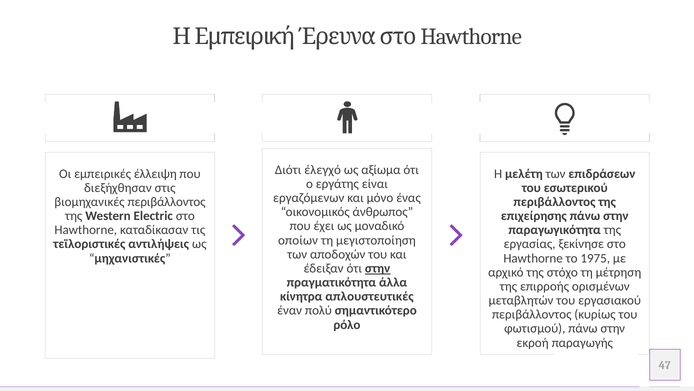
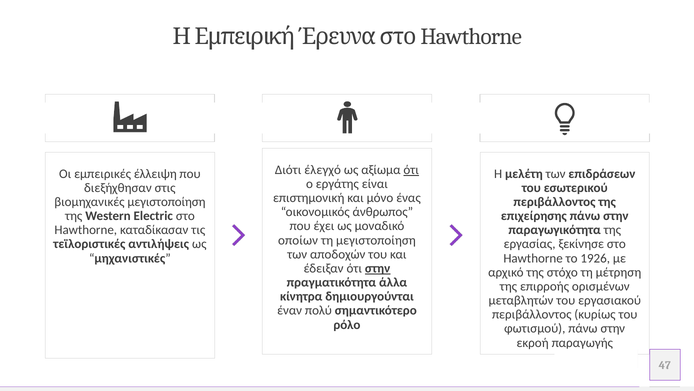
ότι underline: none -> present (411, 170)
εργαζόμενων: εργαζόμενων -> επιστημονική (309, 198)
βιομηχανικές περιβάλλοντος: περιβάλλοντος -> μεγιστοποίηση (167, 202)
1975: 1975 -> 1926 (595, 258)
απλουστευτικές: απλουστευτικές -> δημιουργούνται (370, 296)
